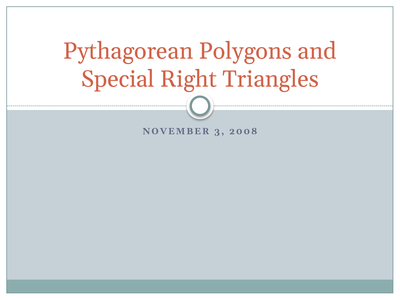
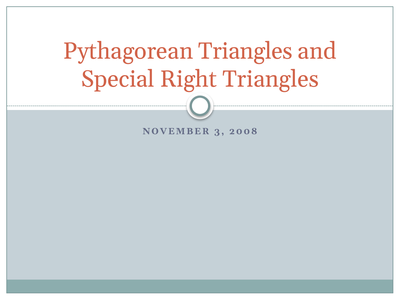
Pythagorean Polygons: Polygons -> Triangles (245, 51)
